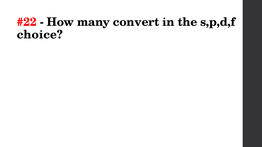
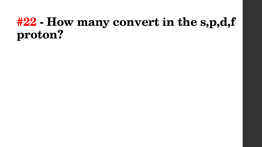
choice: choice -> proton (40, 35)
